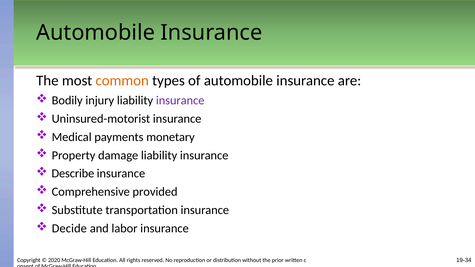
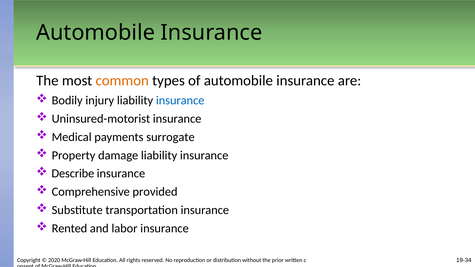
insurance colour: purple -> blue (180, 100)
monetary: monetary -> surrogate (170, 137)
Decide: Decide -> Rented (69, 229)
